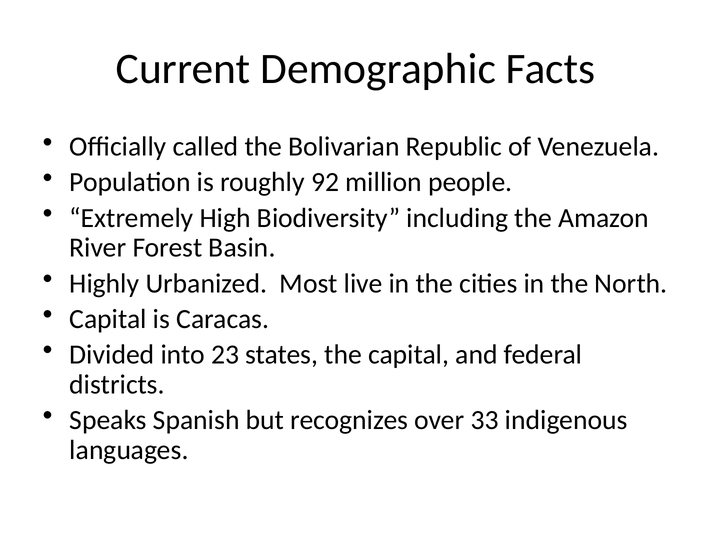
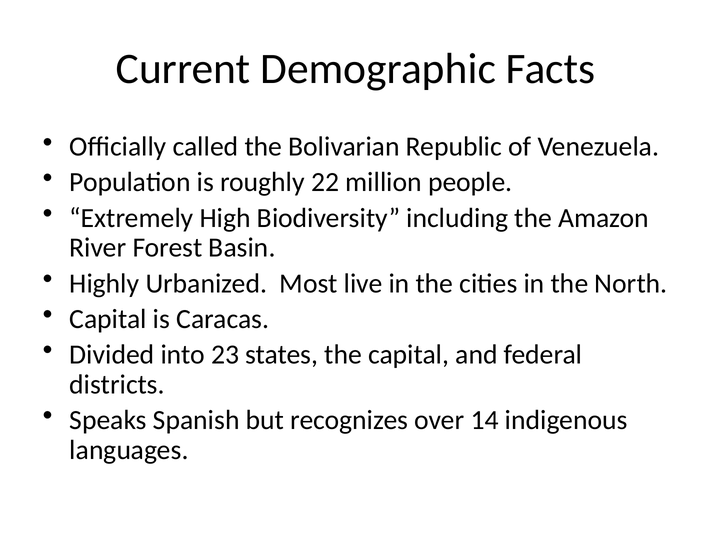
92: 92 -> 22 (325, 182)
33: 33 -> 14 (485, 420)
